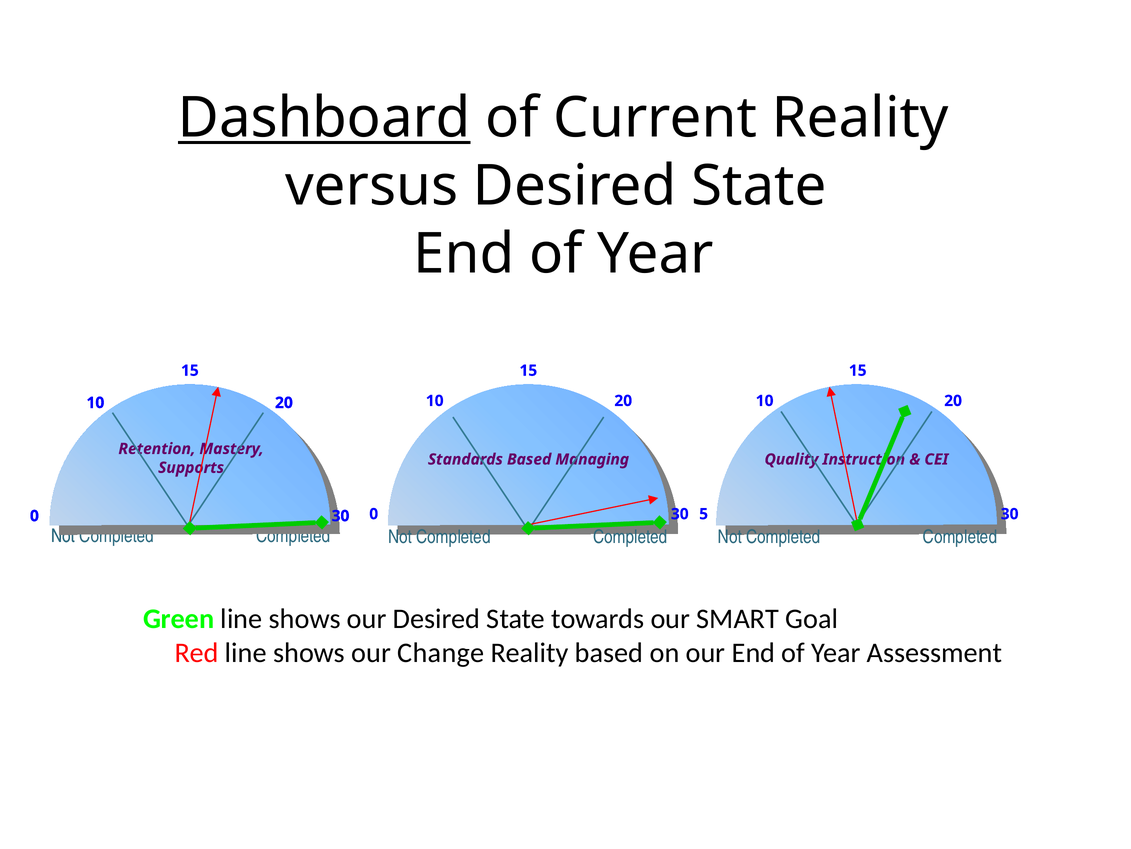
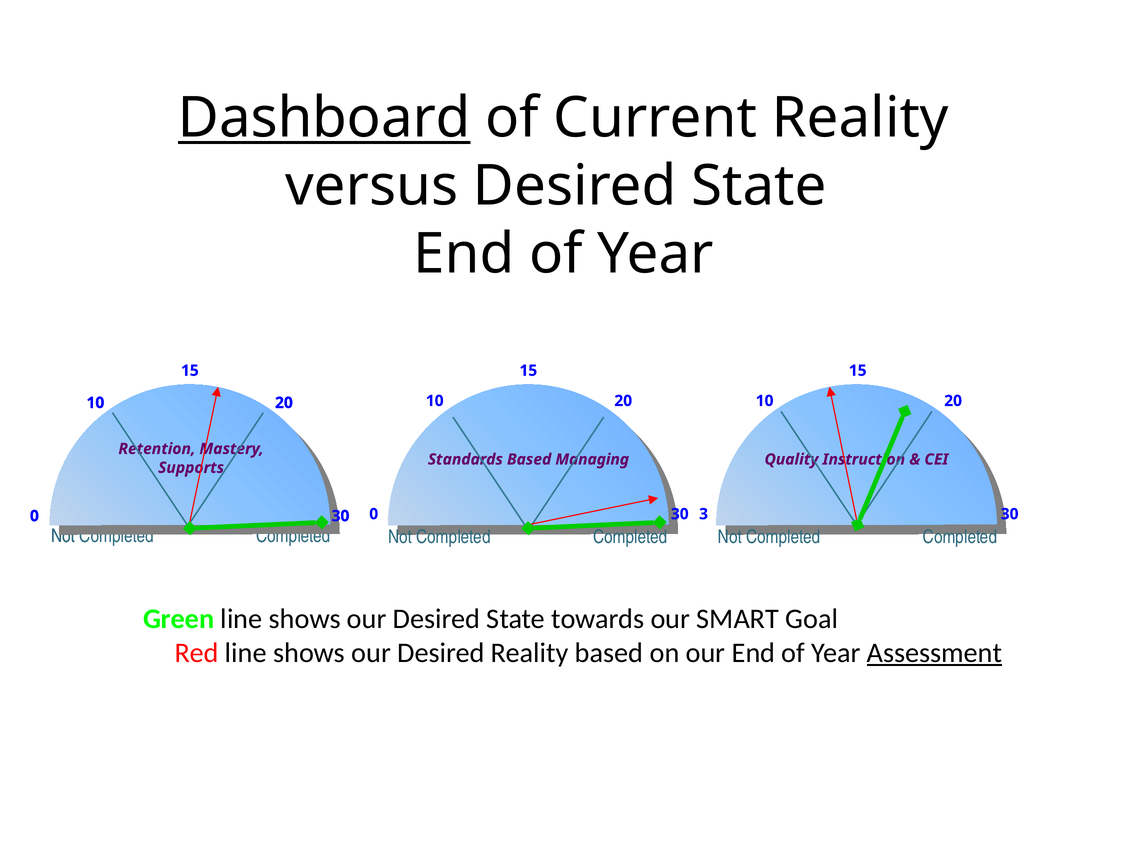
5: 5 -> 3 (704, 514)
Change: Change -> Desired (441, 652)
Assessment underline: none -> present (935, 652)
